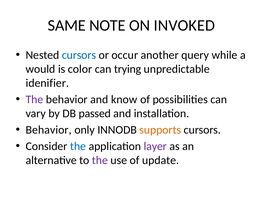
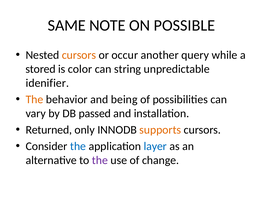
INVOKED: INVOKED -> POSSIBLE (184, 25)
cursors colour: blue -> orange (79, 55)
would: would -> stored (41, 69)
trying: trying -> string (128, 69)
The colour: purple -> orange (34, 100)
know: know -> being (124, 100)
Behavior: Behavior -> Returned (49, 130)
layer colour: purple -> blue (155, 146)
update: update -> change (161, 160)
